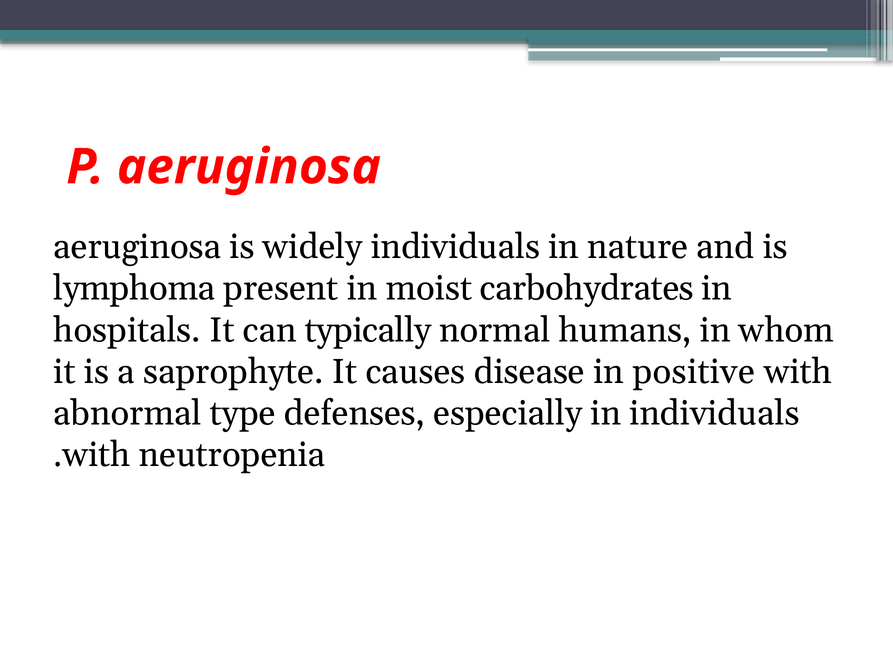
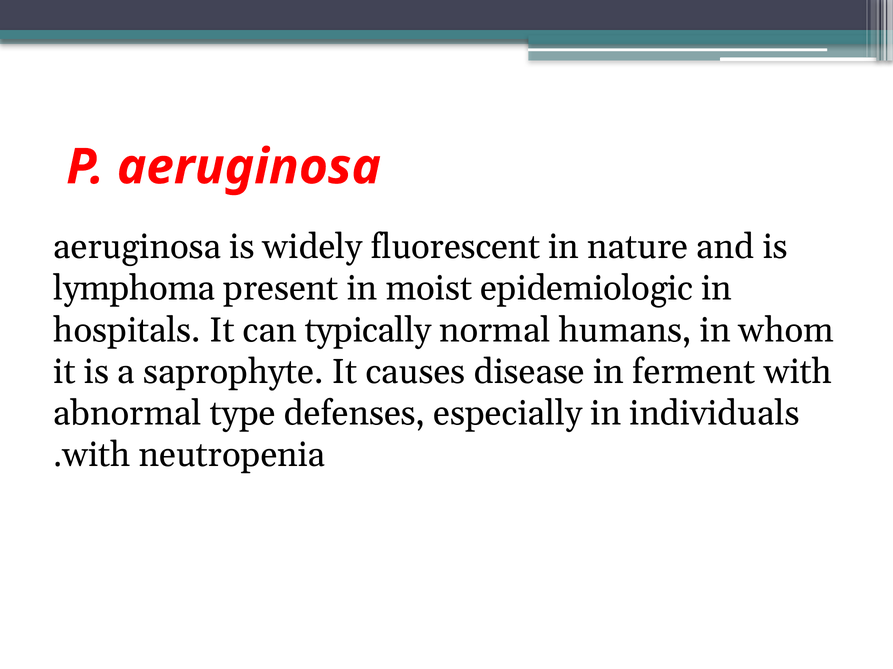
widely individuals: individuals -> fluorescent (455, 247)
carbohydrates: carbohydrates -> epidemiologic (587, 289)
positive: positive -> ferment (694, 372)
